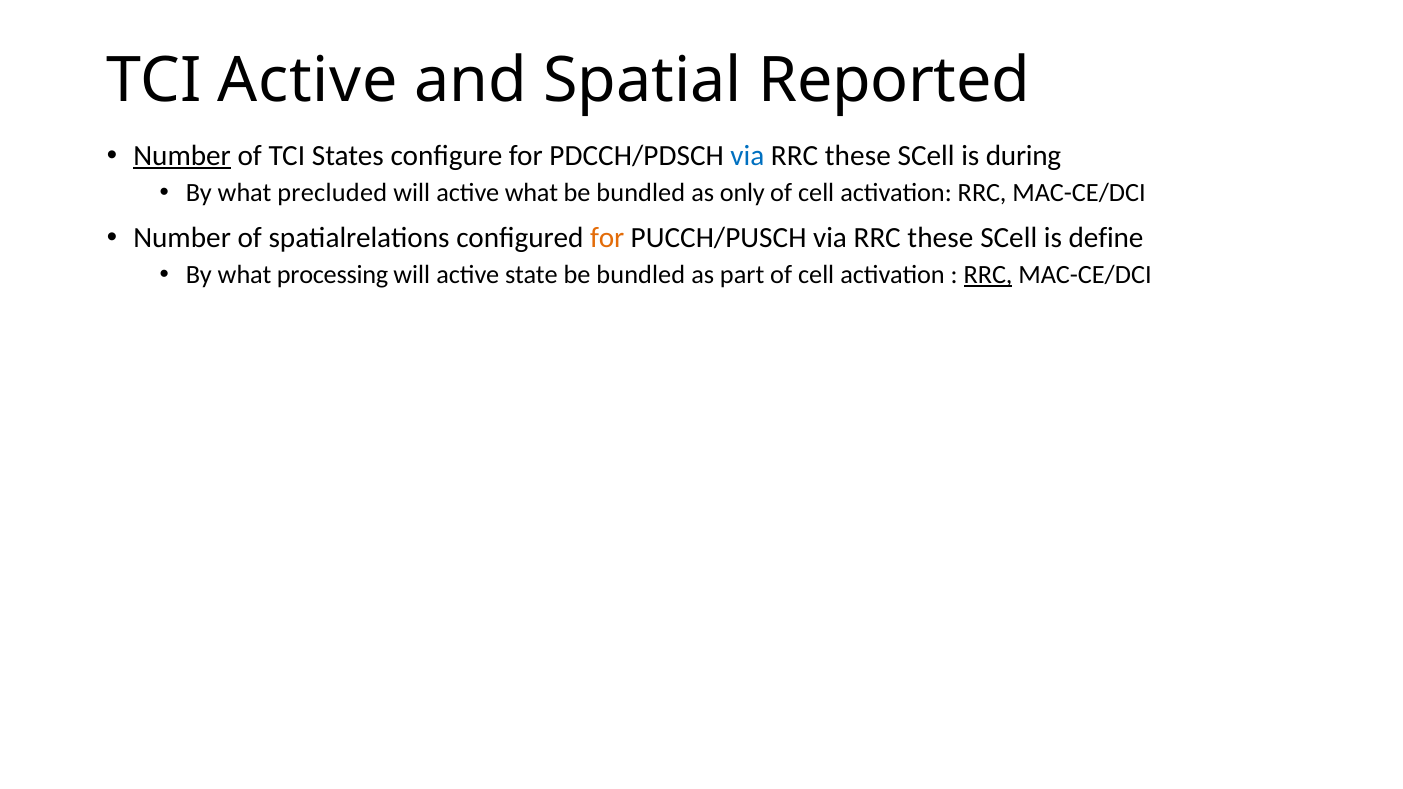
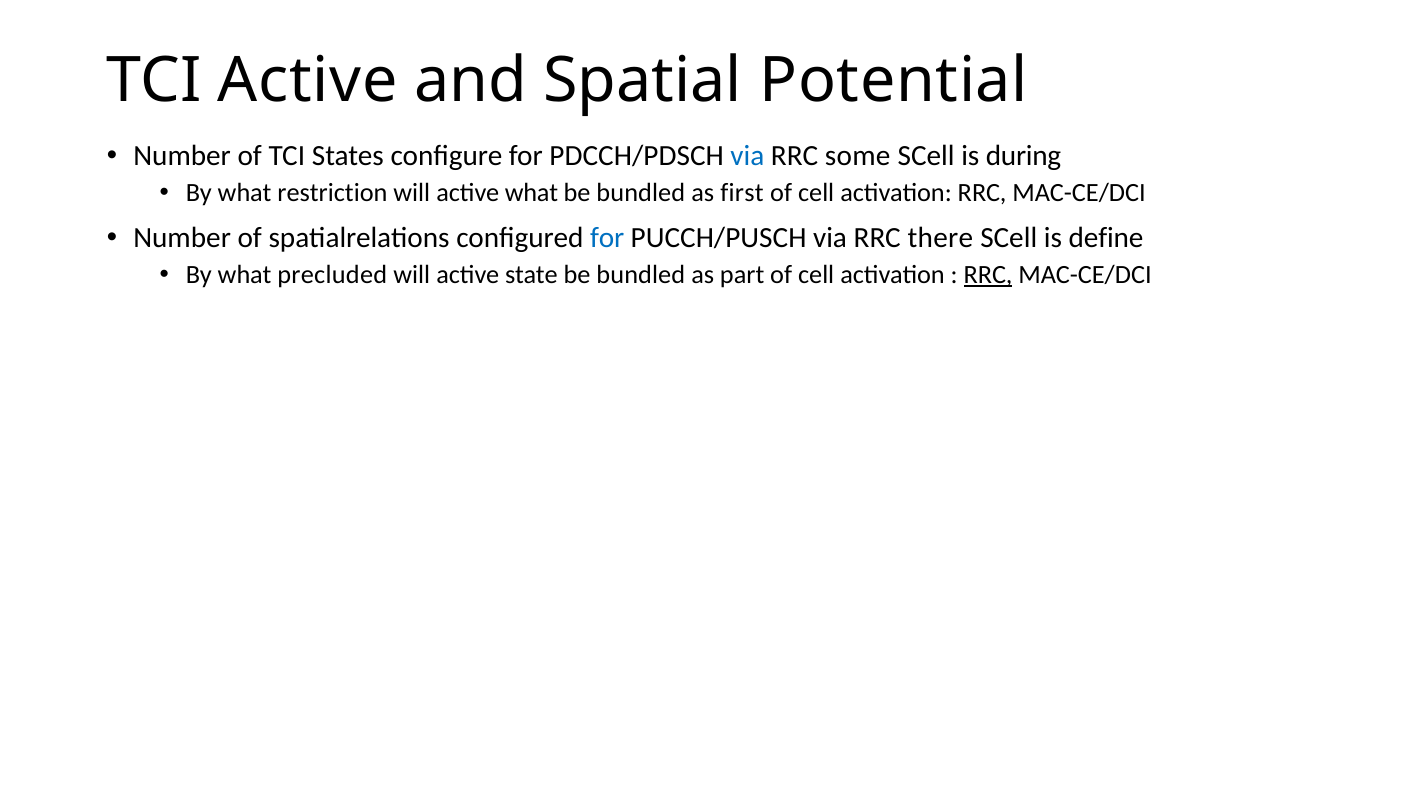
Reported: Reported -> Potential (894, 81)
Number underline: present -> none (182, 156)
these: these -> some (858, 156)
precluded: precluded -> restriction (332, 193)
only: only -> first (742, 193)
for colour: orange -> blue (607, 238)
PUCCH/PUSCH via RRC these: these -> there (940, 238)
processing: processing -> precluded (332, 275)
